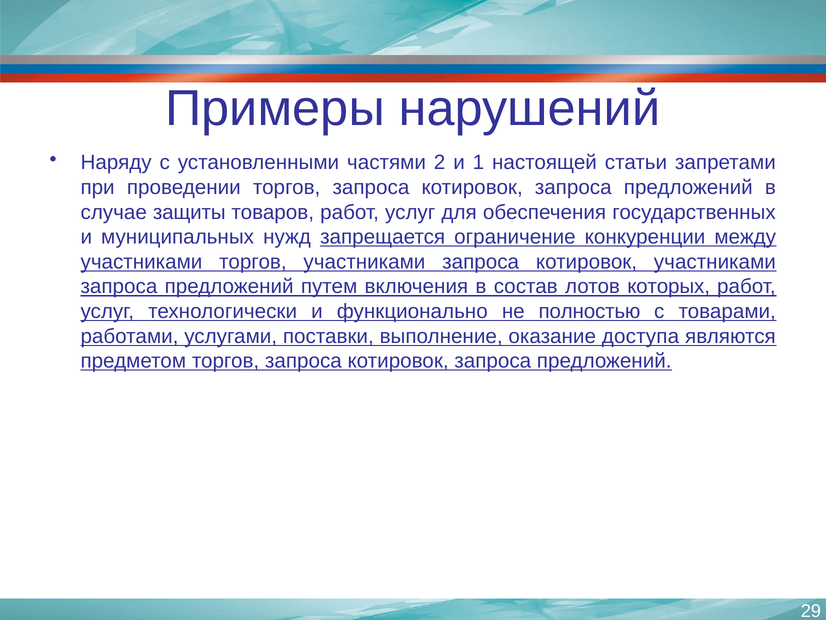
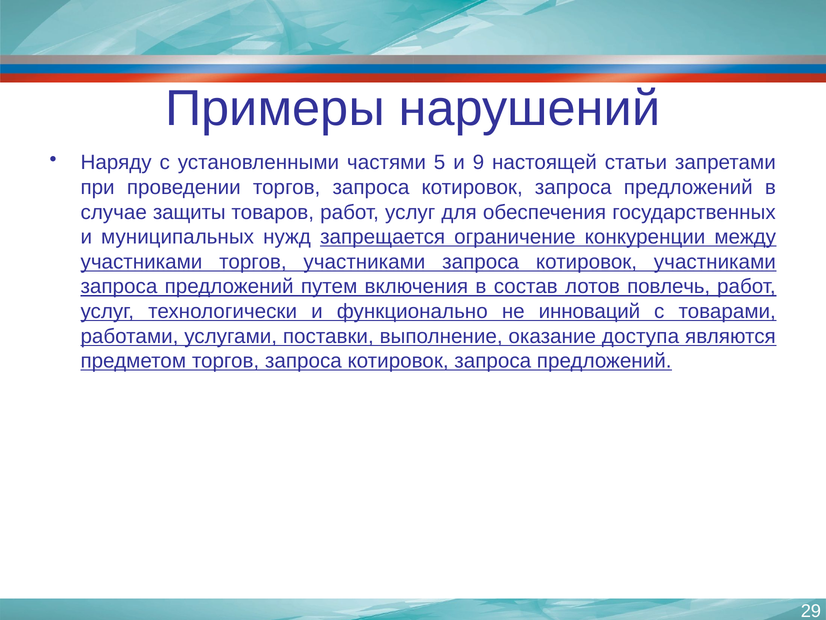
2: 2 -> 5 (440, 163)
1: 1 -> 9 (478, 163)
которых: которых -> повлечь (669, 286)
полностью: полностью -> инноваций (589, 311)
